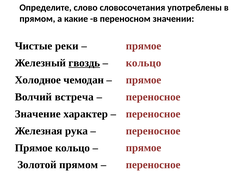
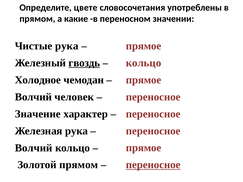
слово: слово -> цвете (86, 8)
Чистые реки: реки -> рука (67, 46)
встреча: встреча -> человек (74, 97)
Прямое: Прямое -> Волчий (34, 148)
переносное underline: none -> present (153, 165)
